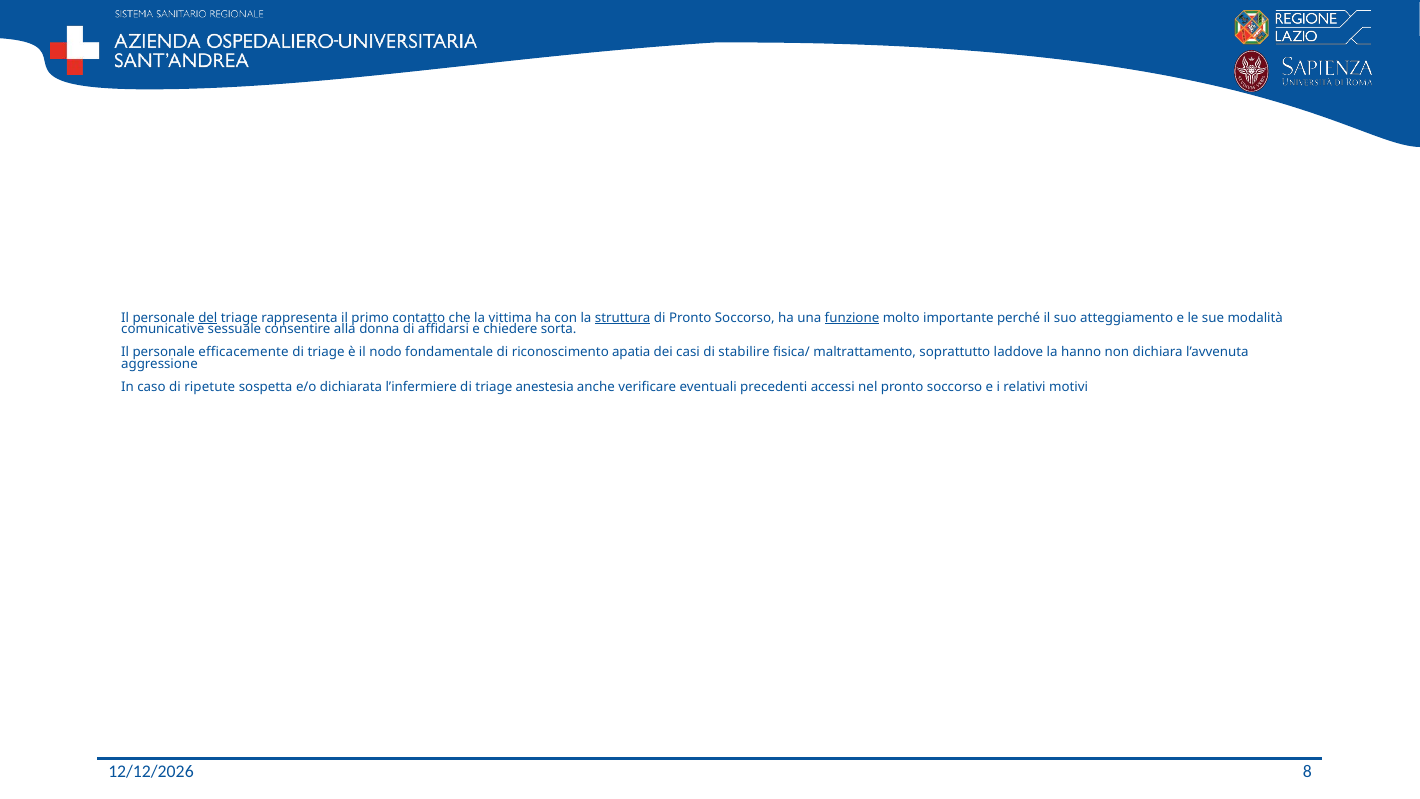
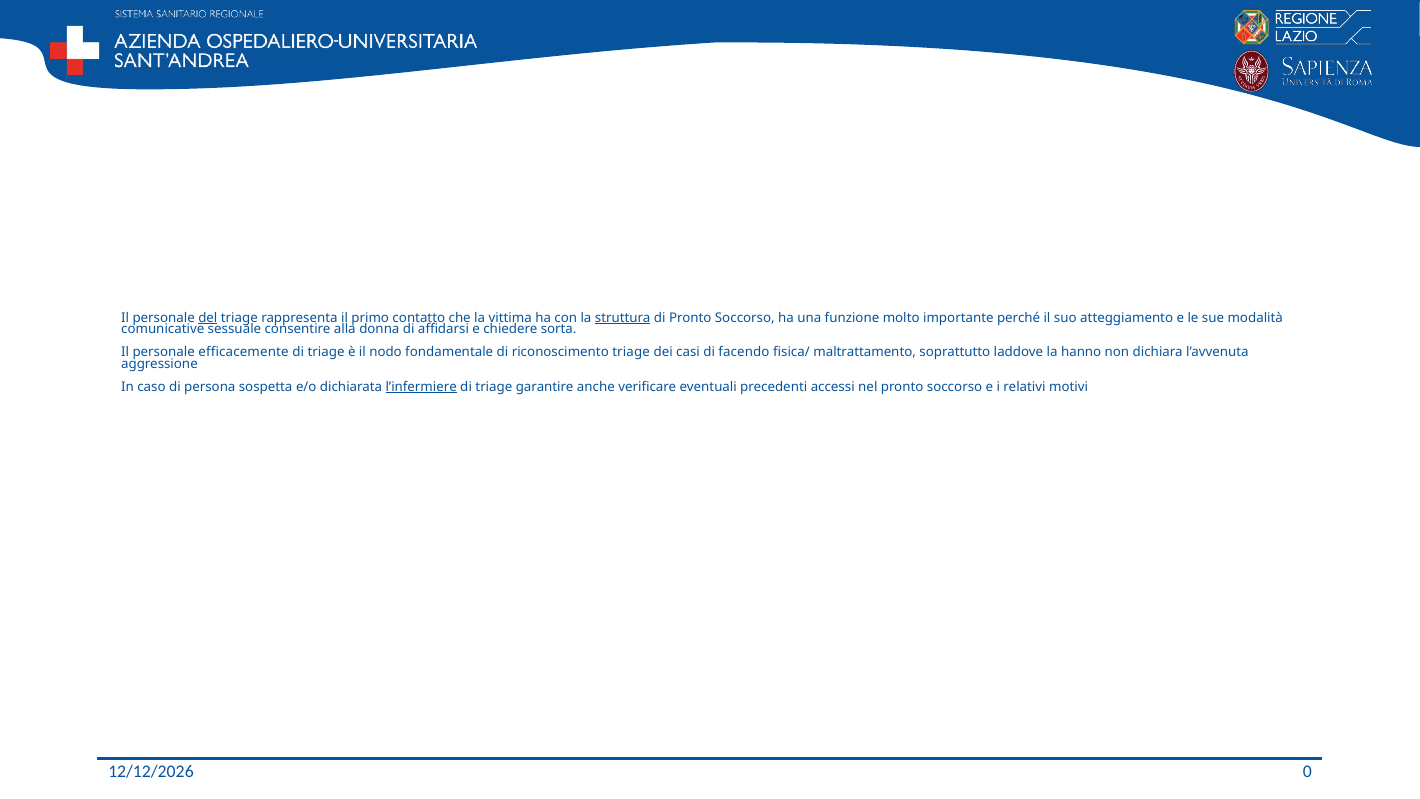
funzione underline: present -> none (852, 318)
riconoscimento apatia: apatia -> triage (631, 352)
stabilire: stabilire -> facendo (744, 352)
ripetute: ripetute -> persona (210, 387)
l’infermiere underline: none -> present (421, 387)
anestesia: anestesia -> garantire (545, 387)
8: 8 -> 0 (1307, 772)
